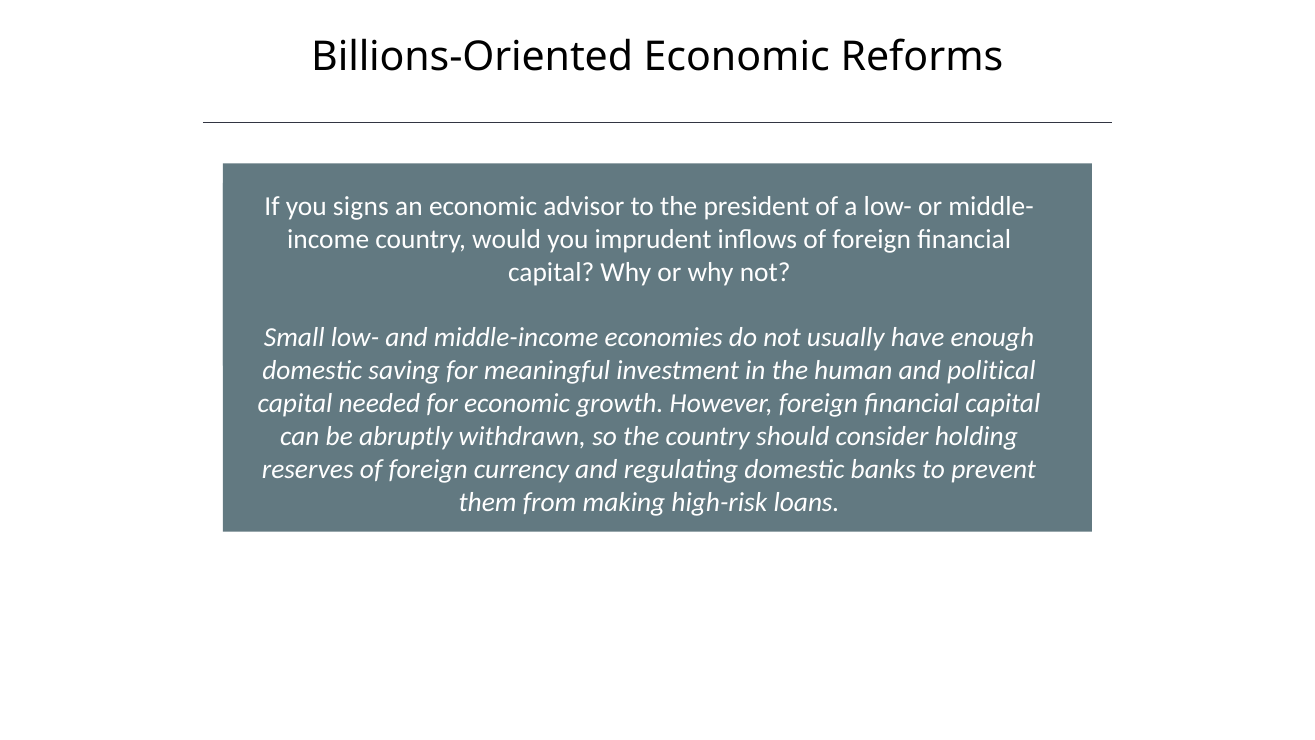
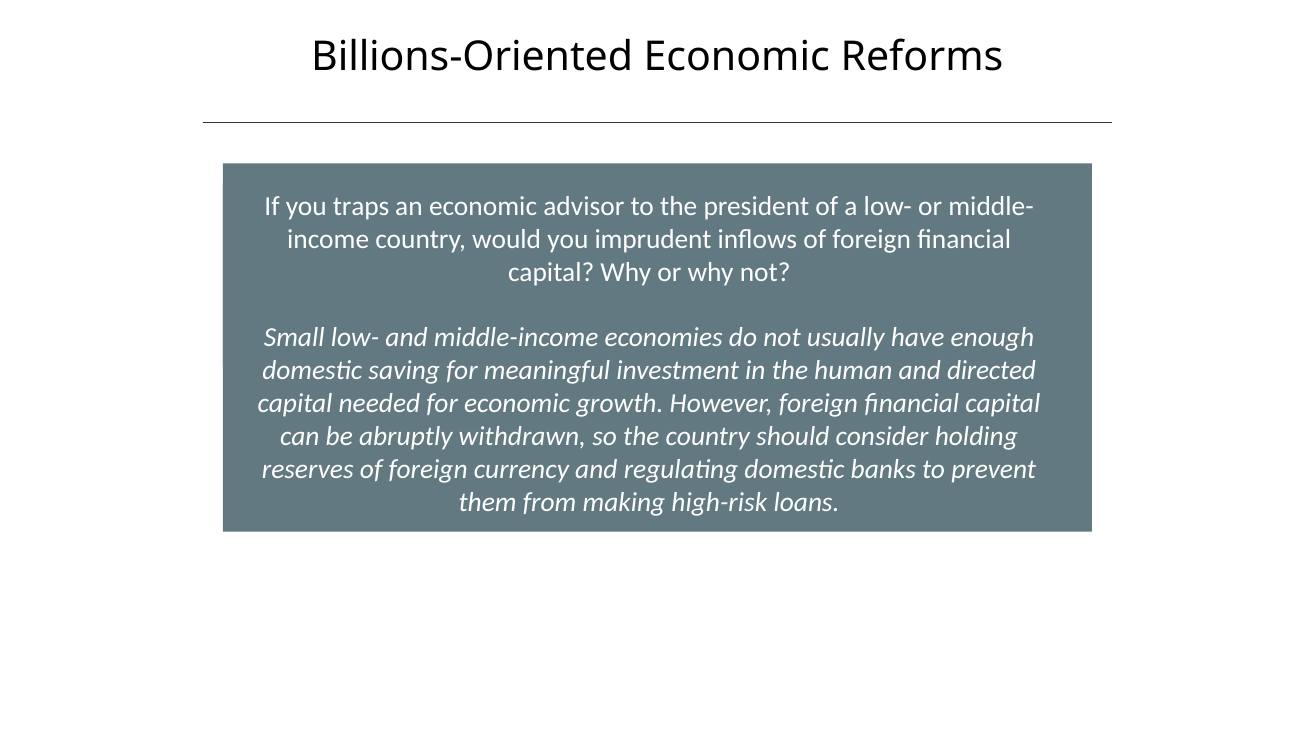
signs: signs -> traps (361, 206)
political: political -> directed (992, 371)
